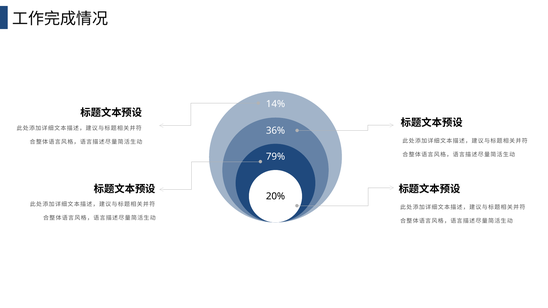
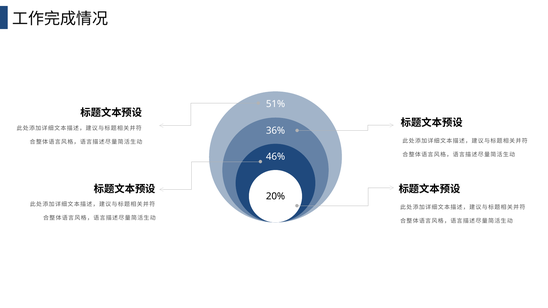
14%: 14% -> 51% (276, 104)
79%: 79% -> 46% (276, 157)
